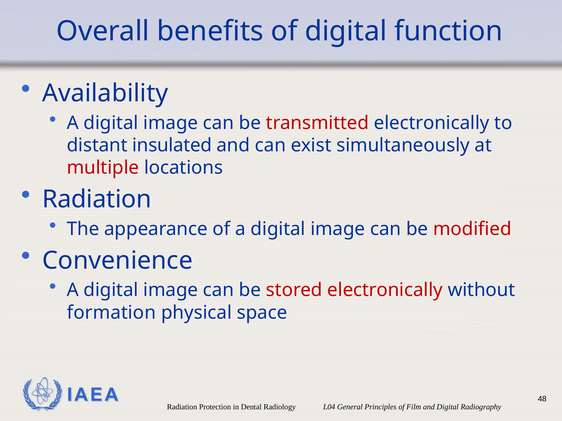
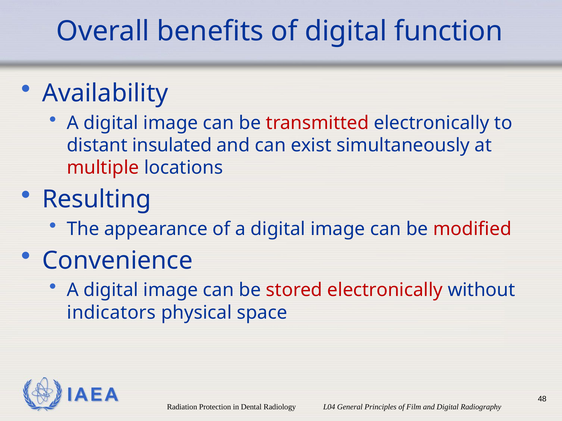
Radiation: Radiation -> Resulting (97, 200)
formation: formation -> indicators (111, 313)
